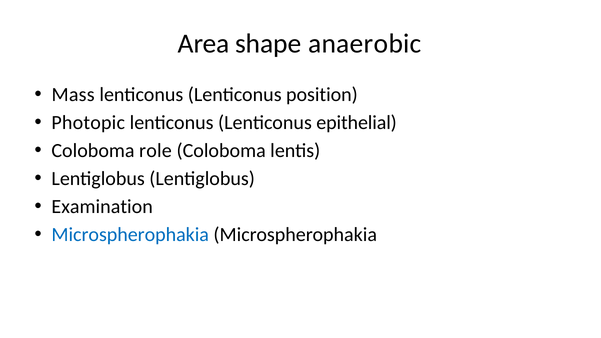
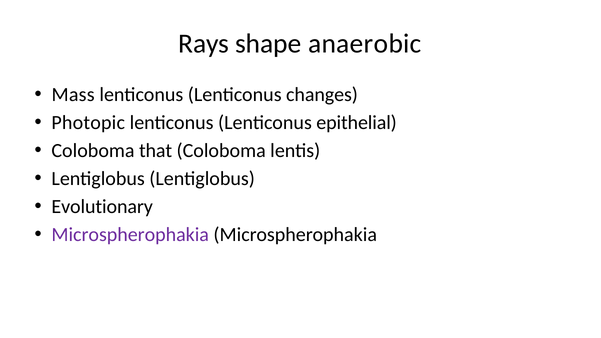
Area: Area -> Rays (204, 44)
position: position -> changes (322, 95)
role: role -> that (156, 151)
Examination: Examination -> Evolutionary (102, 207)
Microspherophakia colour: blue -> purple (130, 235)
